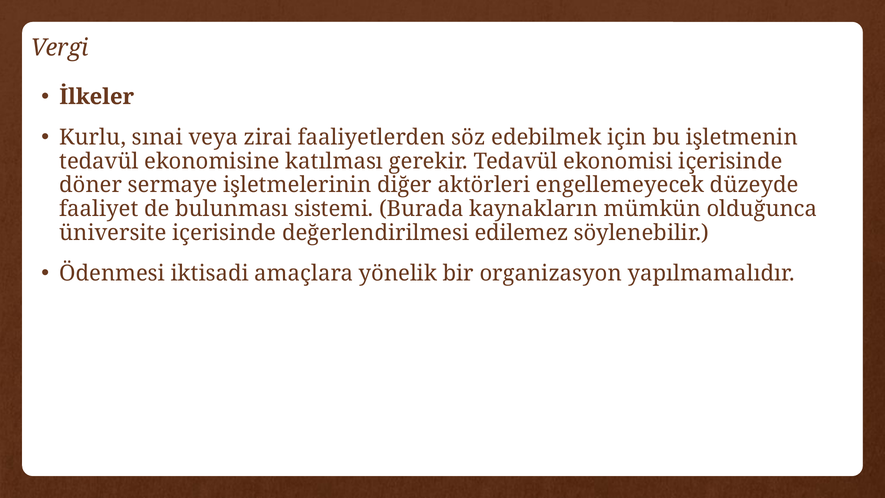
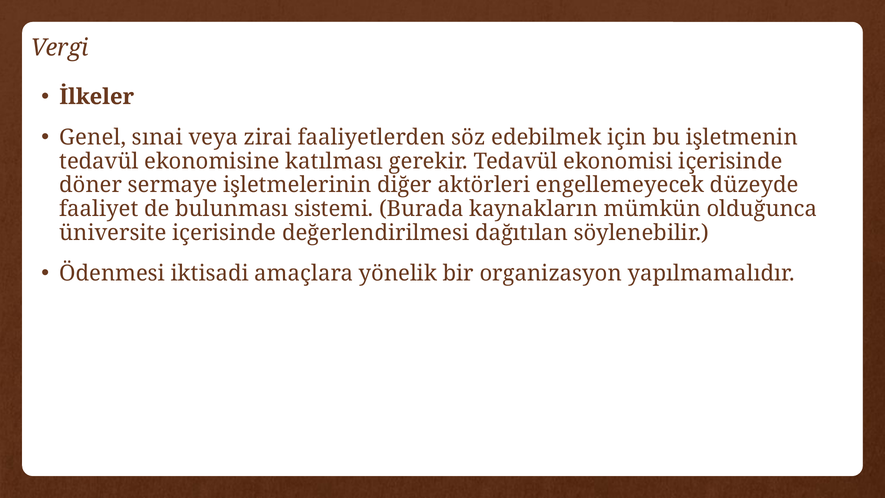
Kurlu: Kurlu -> Genel (93, 137)
edilemez: edilemez -> dağıtılan (522, 233)
